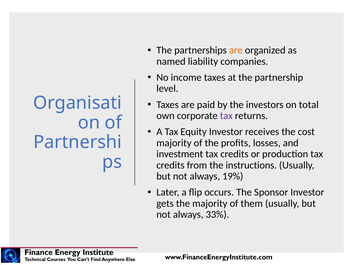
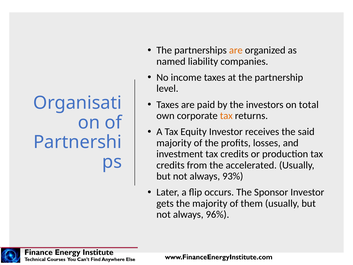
tax colour: purple -> orange (226, 116)
cost: cost -> said (306, 132)
instructions: instructions -> accelerated (251, 165)
19%: 19% -> 93% (233, 176)
33%: 33% -> 96% (217, 214)
